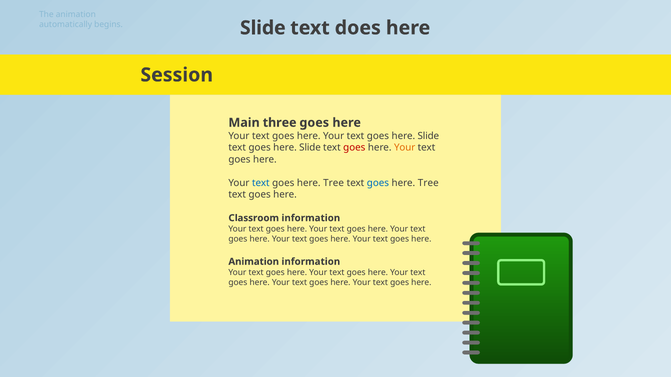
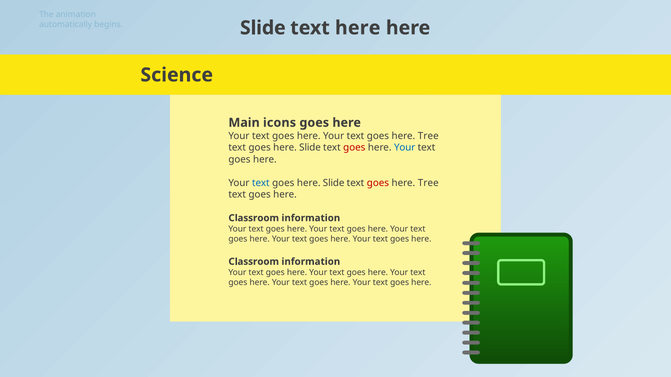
text does: does -> here (358, 28)
Session: Session -> Science (177, 75)
three: three -> icons (279, 123)
Slide: Slide -> Tree (428, 136)
Your colour: orange -> blue (405, 148)
Tree: Tree -> Slide (334, 183)
goes colour: blue -> red (378, 183)
Animation: Animation -> Classroom (254, 262)
